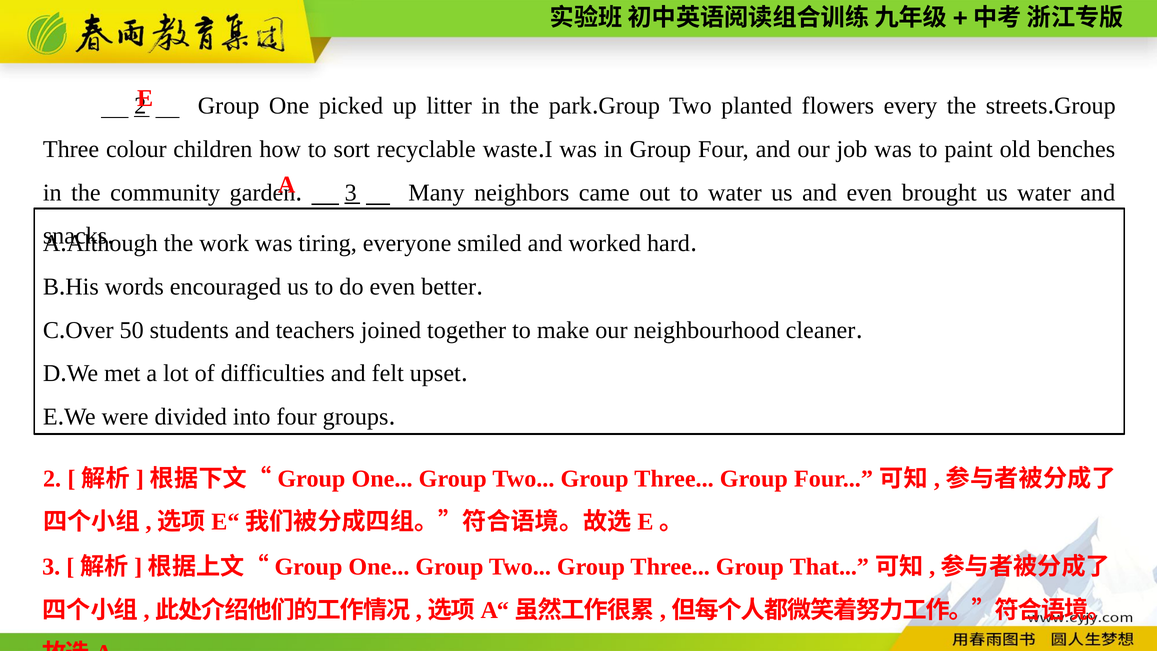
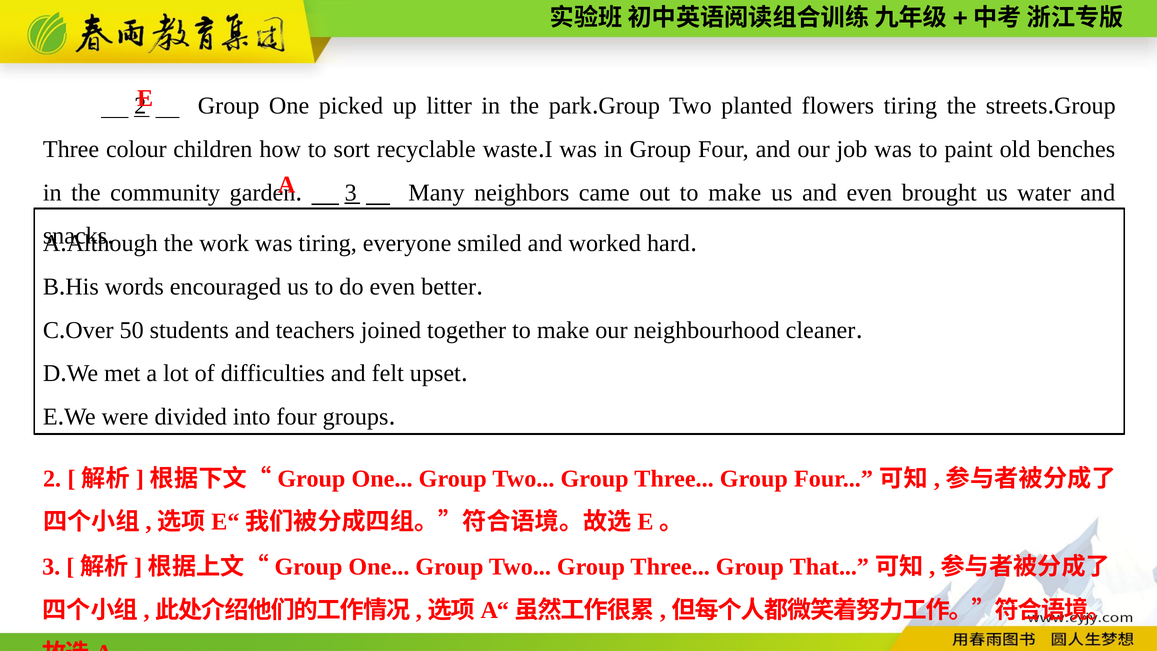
flowers every: every -> tiring (910, 106)
out to water: water -> make (735, 193)
